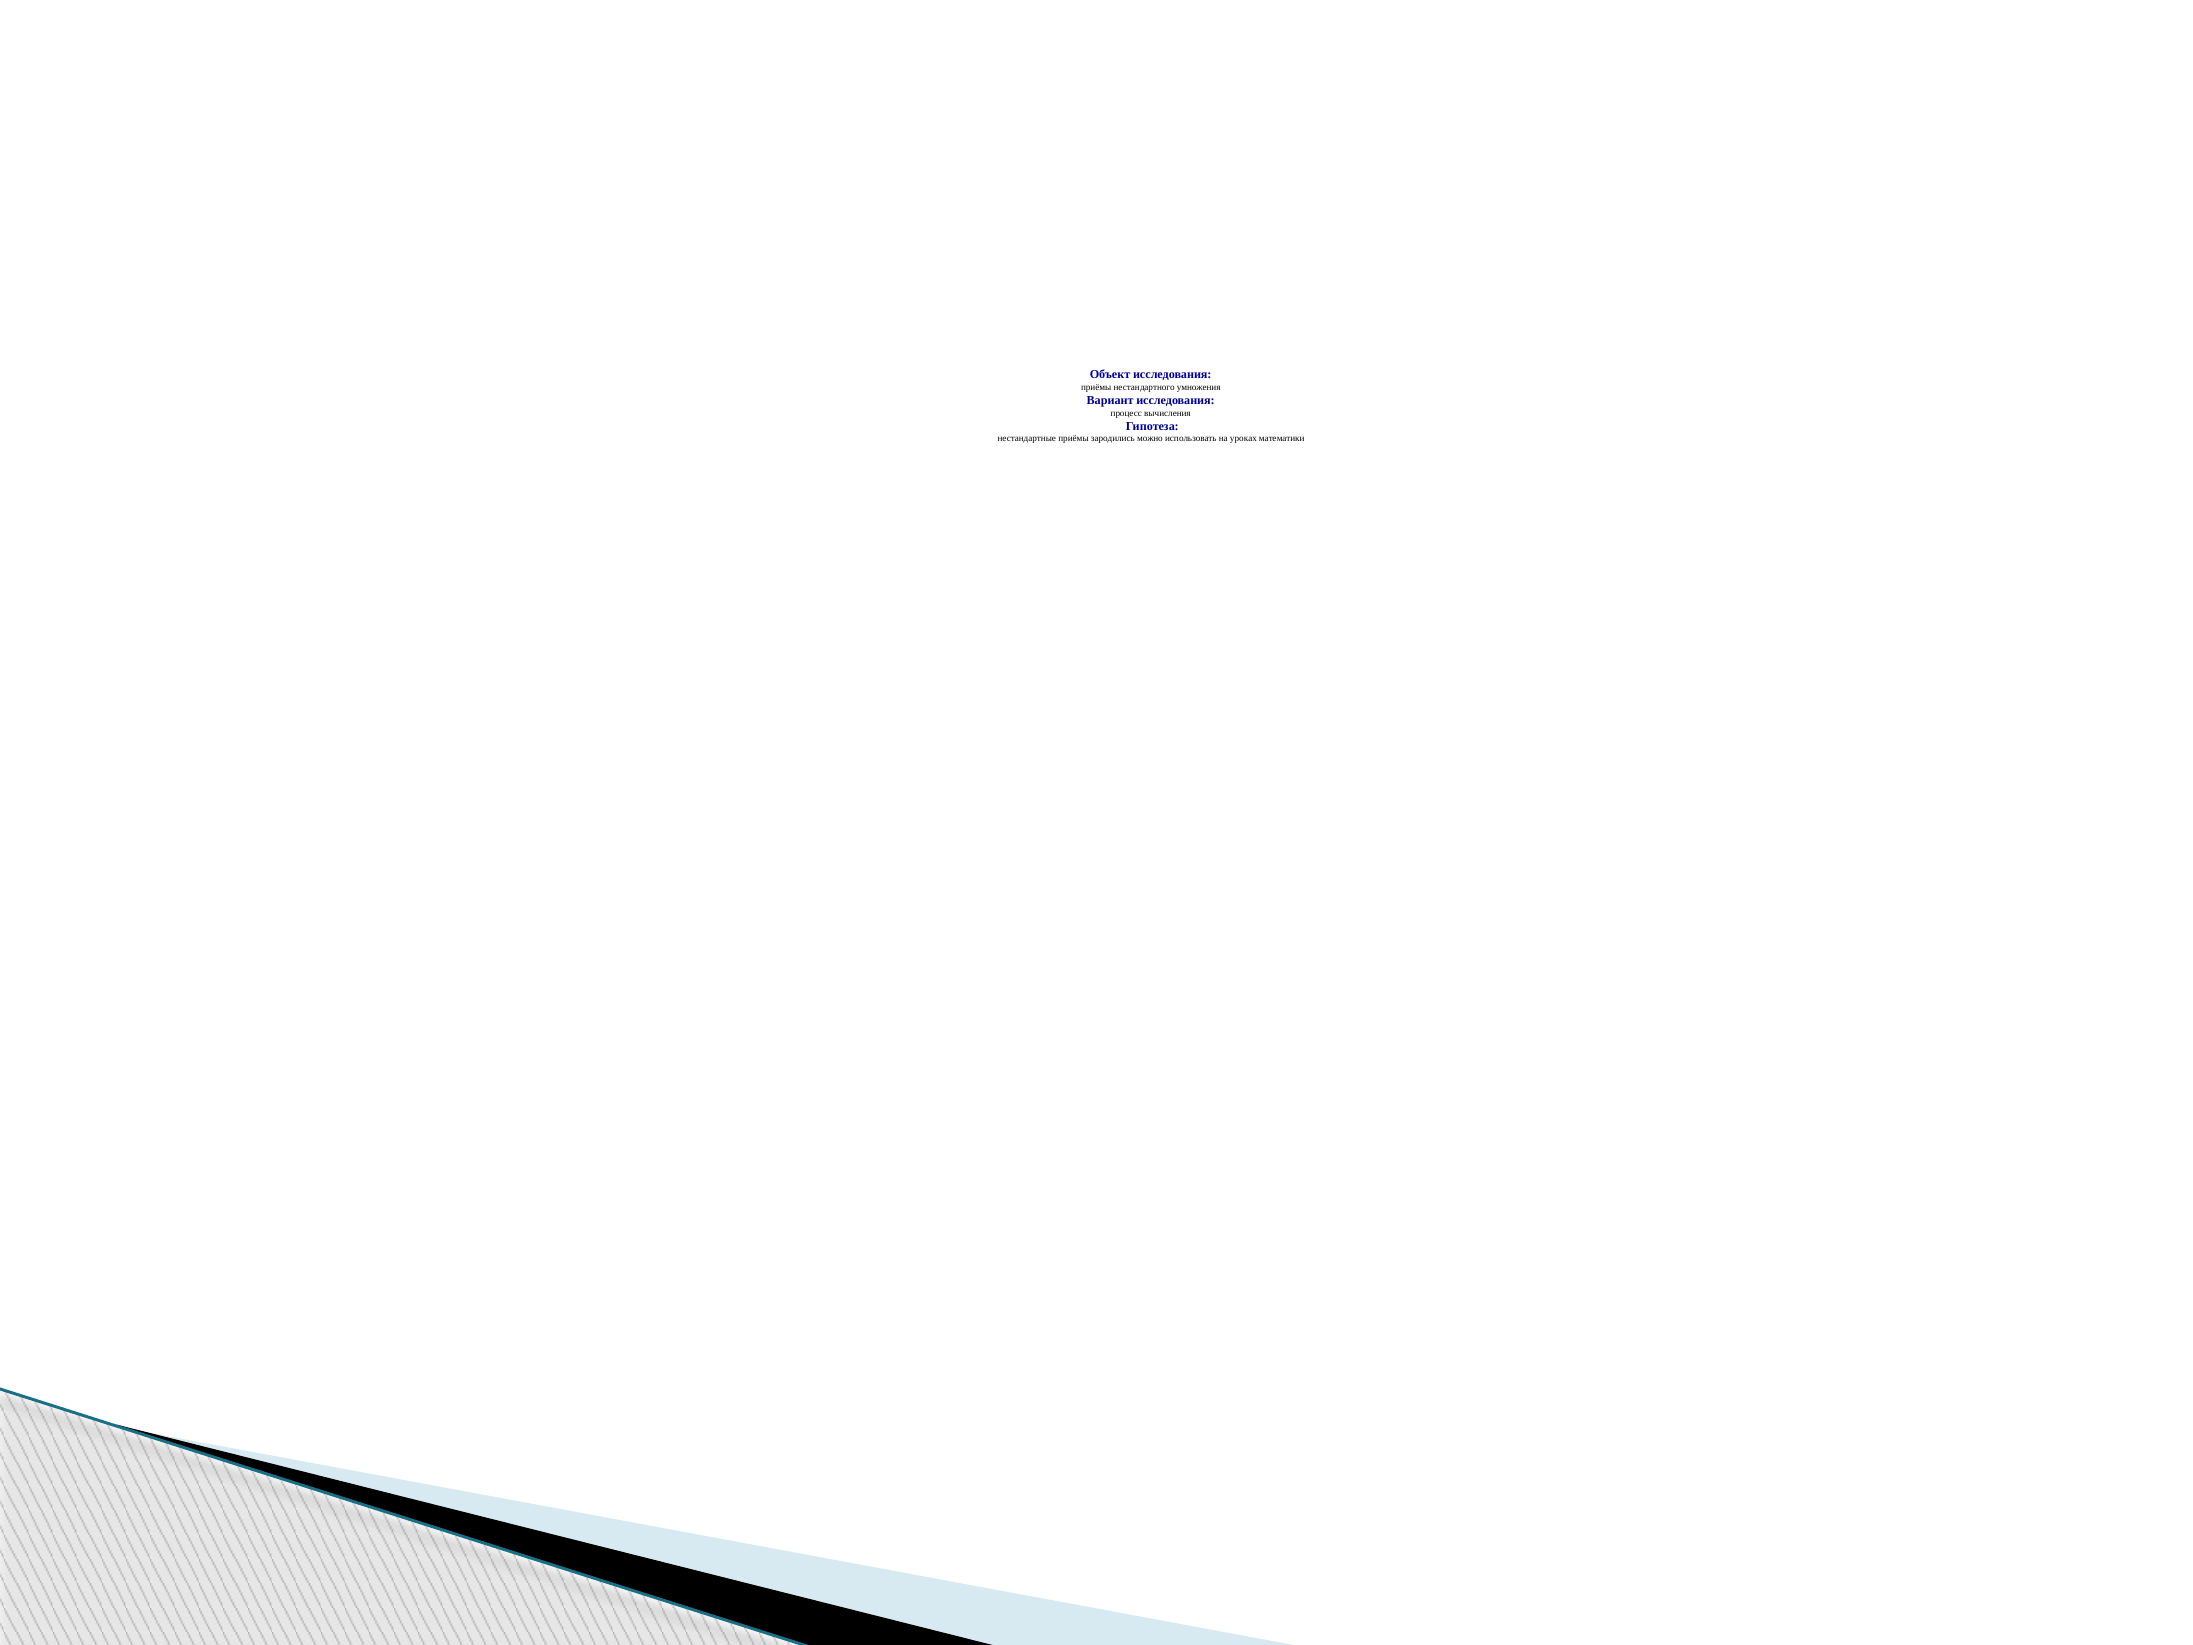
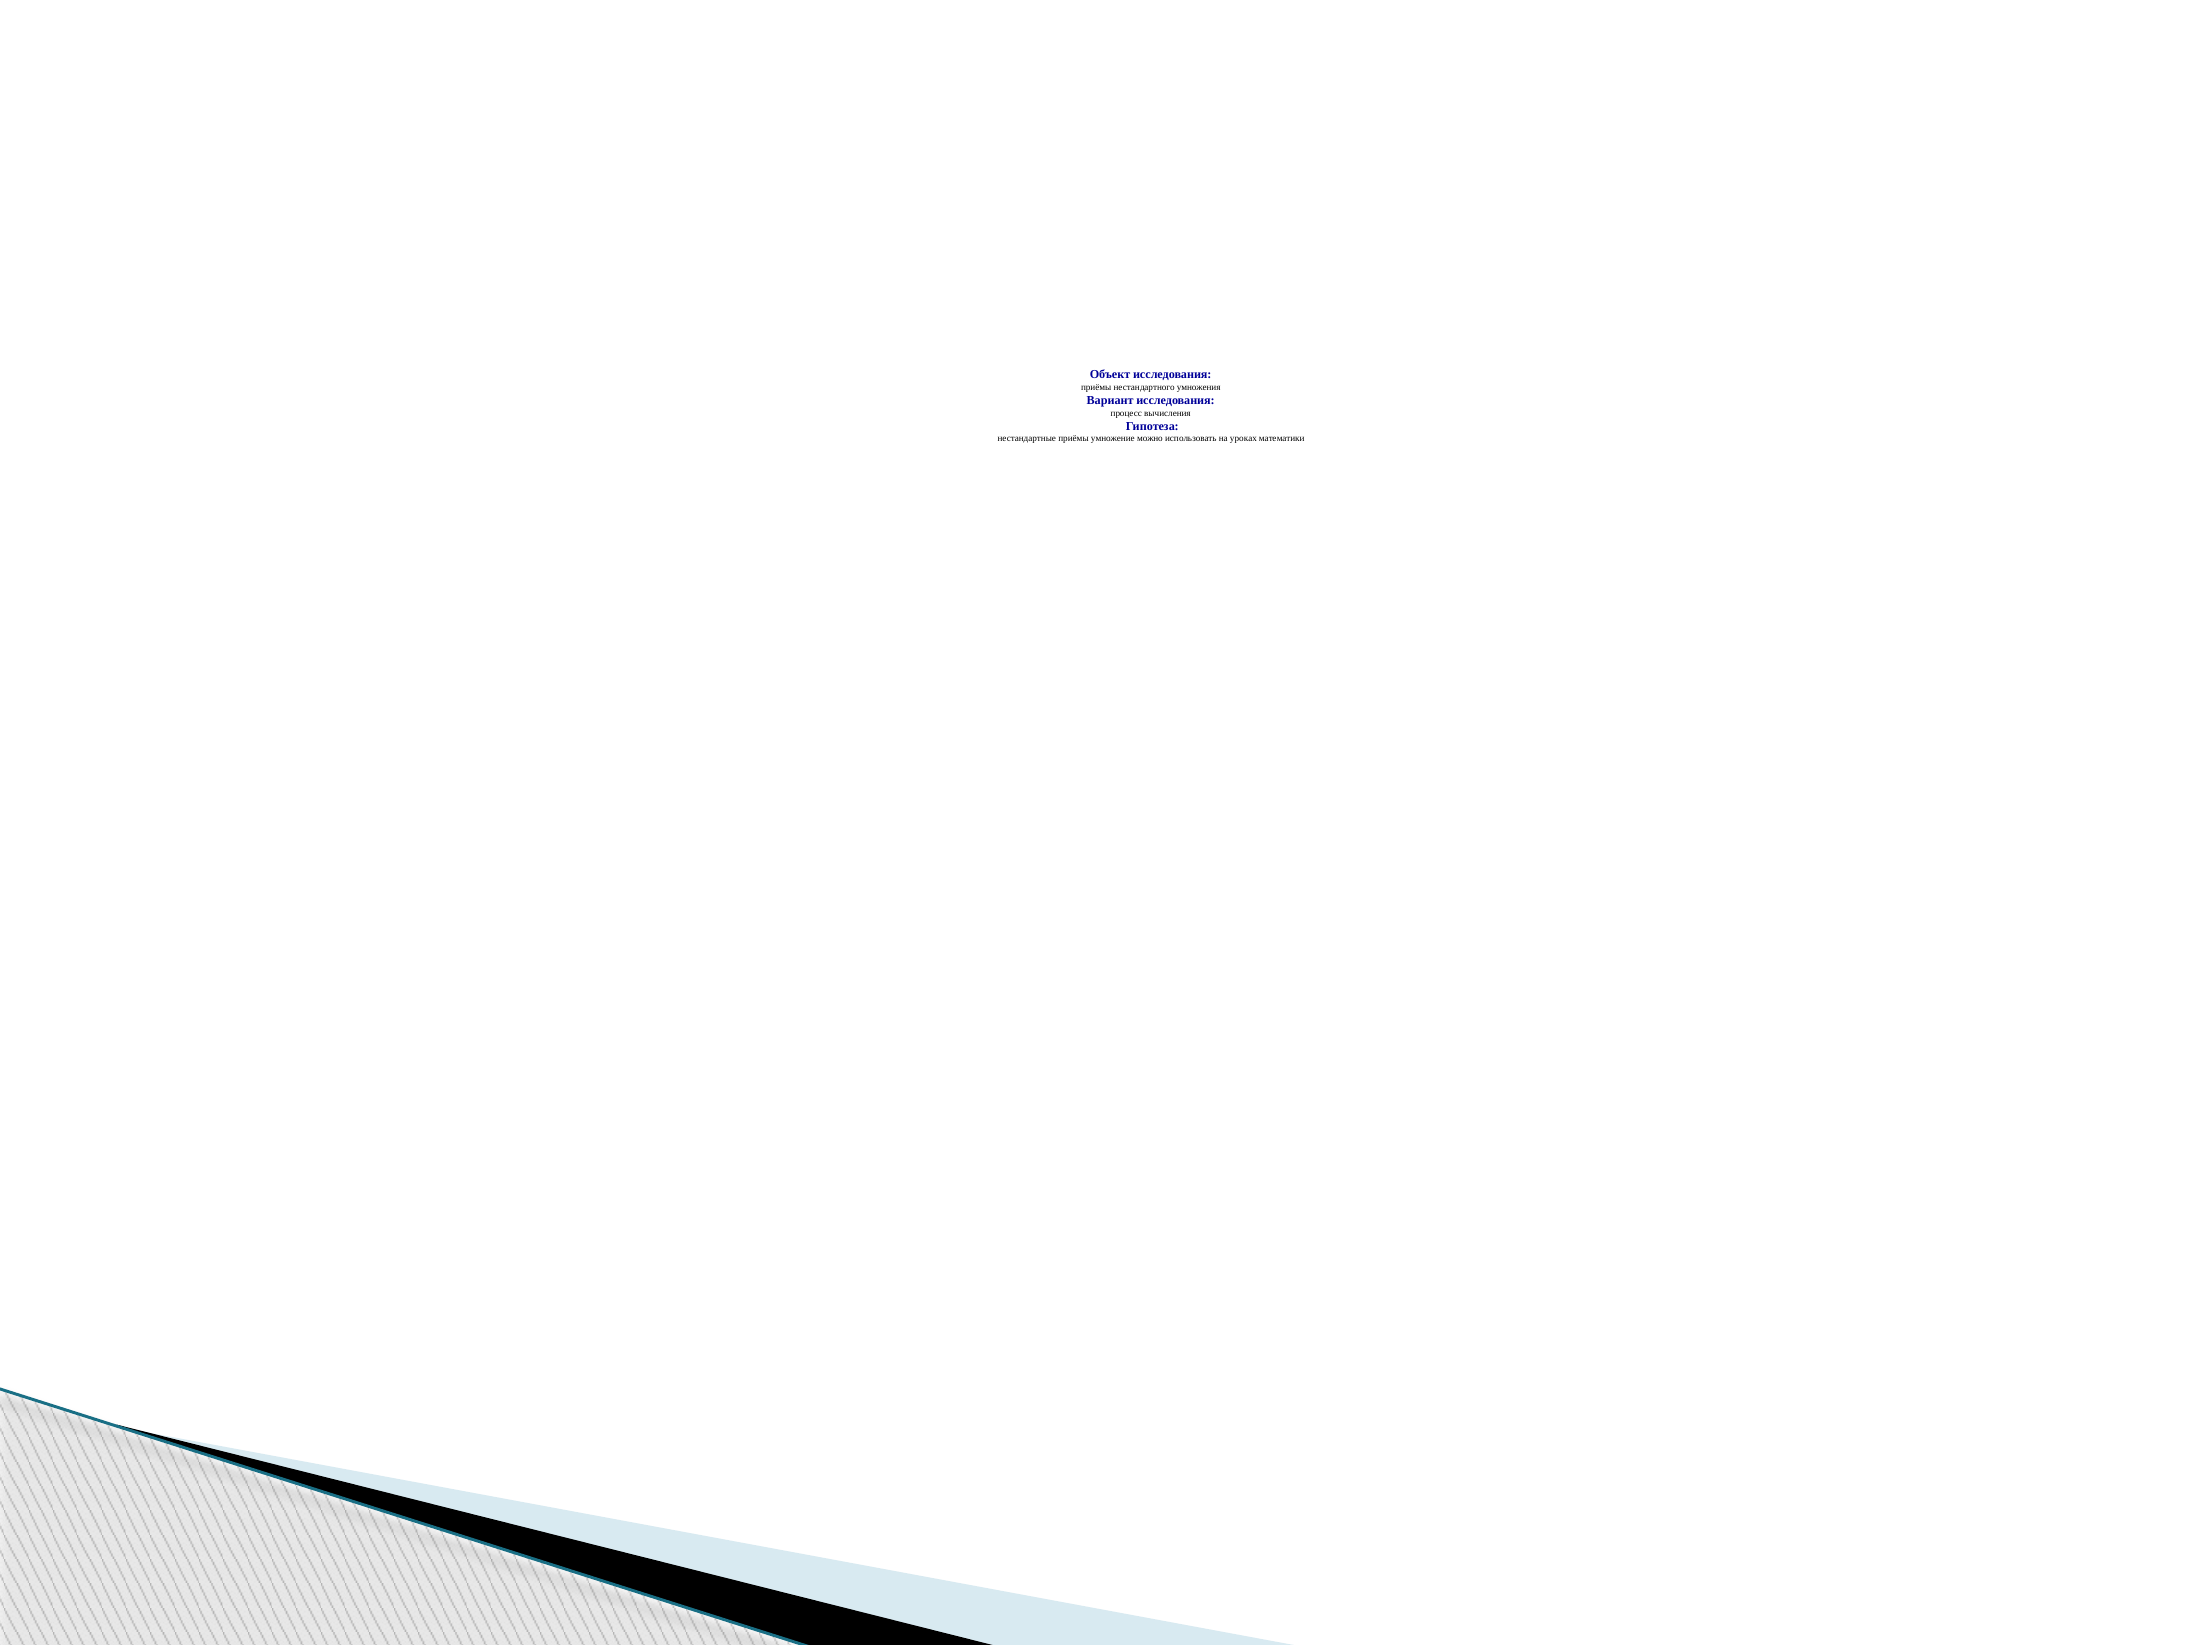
зародились: зародились -> умножение (1113, 439)
